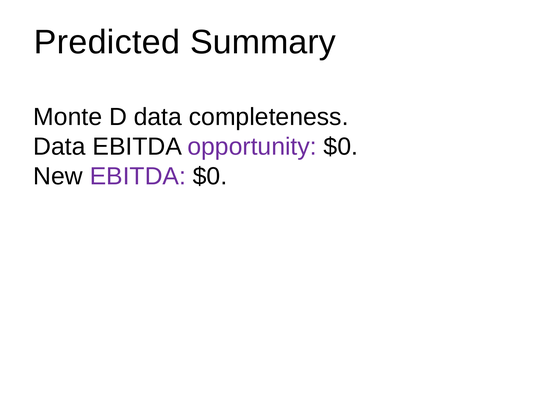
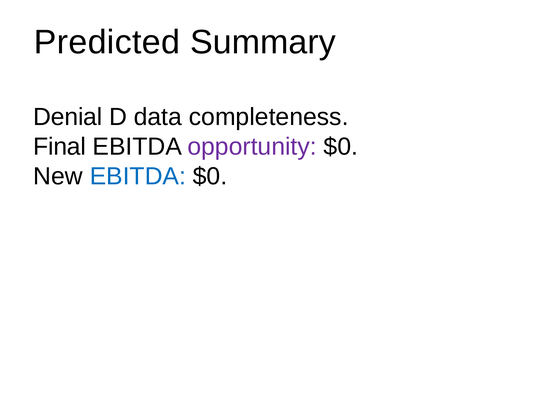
Monte: Monte -> Denial (68, 117)
Data: Data -> Final (60, 147)
EBITDA colour: purple -> blue (138, 176)
